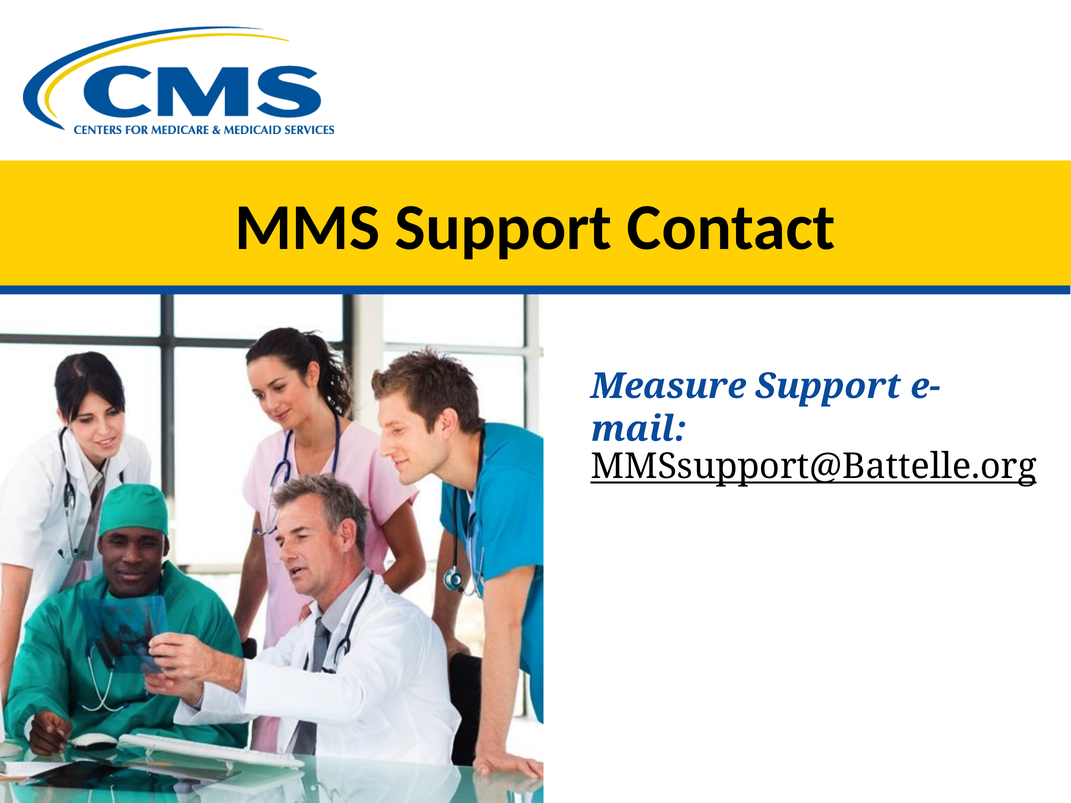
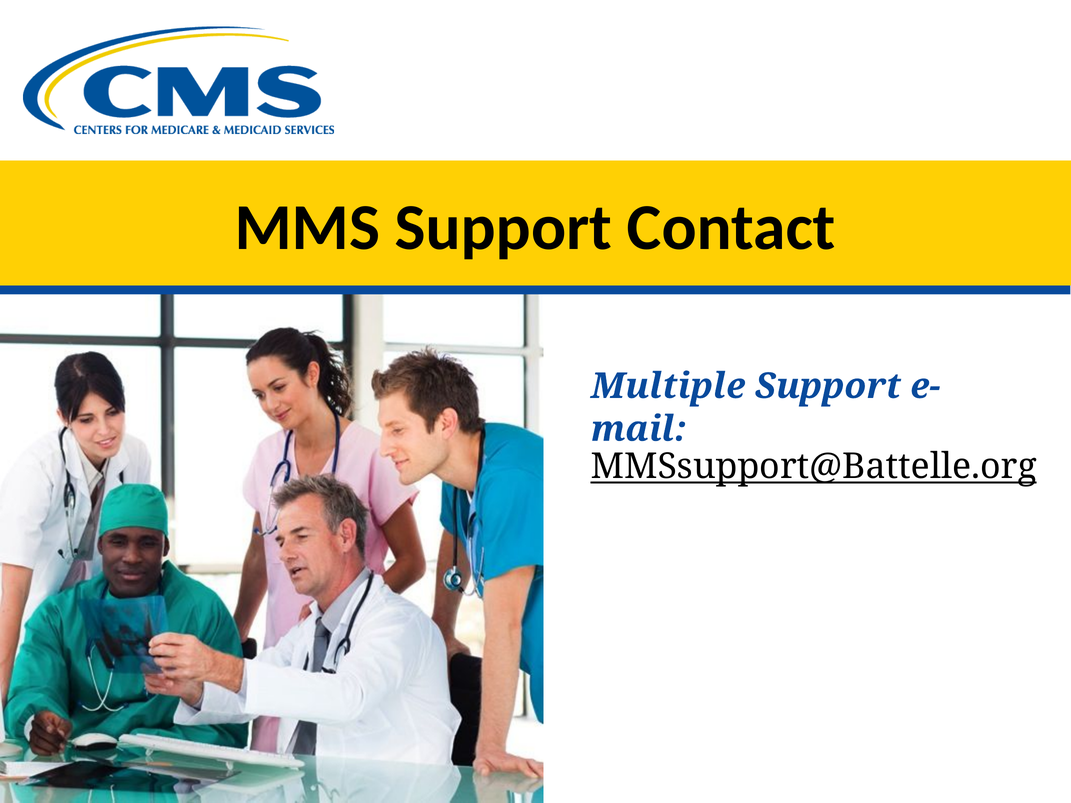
Measure: Measure -> Multiple (668, 386)
